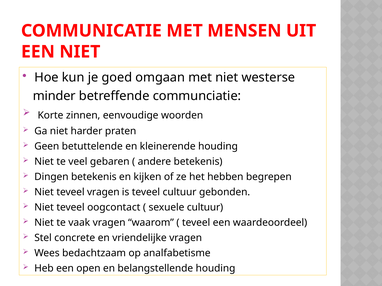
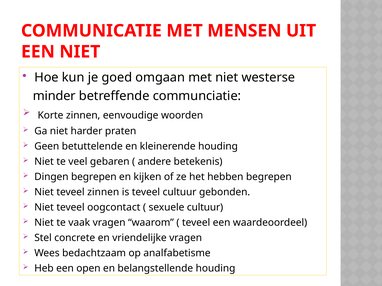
Dingen betekenis: betekenis -> begrepen (94, 177)
teveel vragen: vragen -> zinnen (103, 192)
